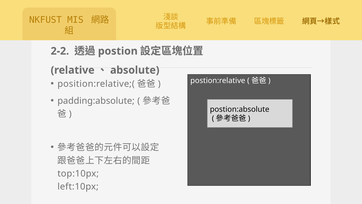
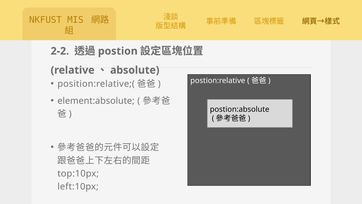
padding:absolute: padding:absolute -> element:absolute (96, 101)
